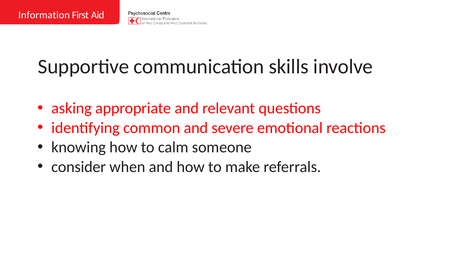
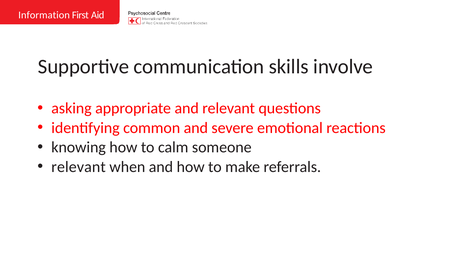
consider: consider -> relevant (79, 167)
